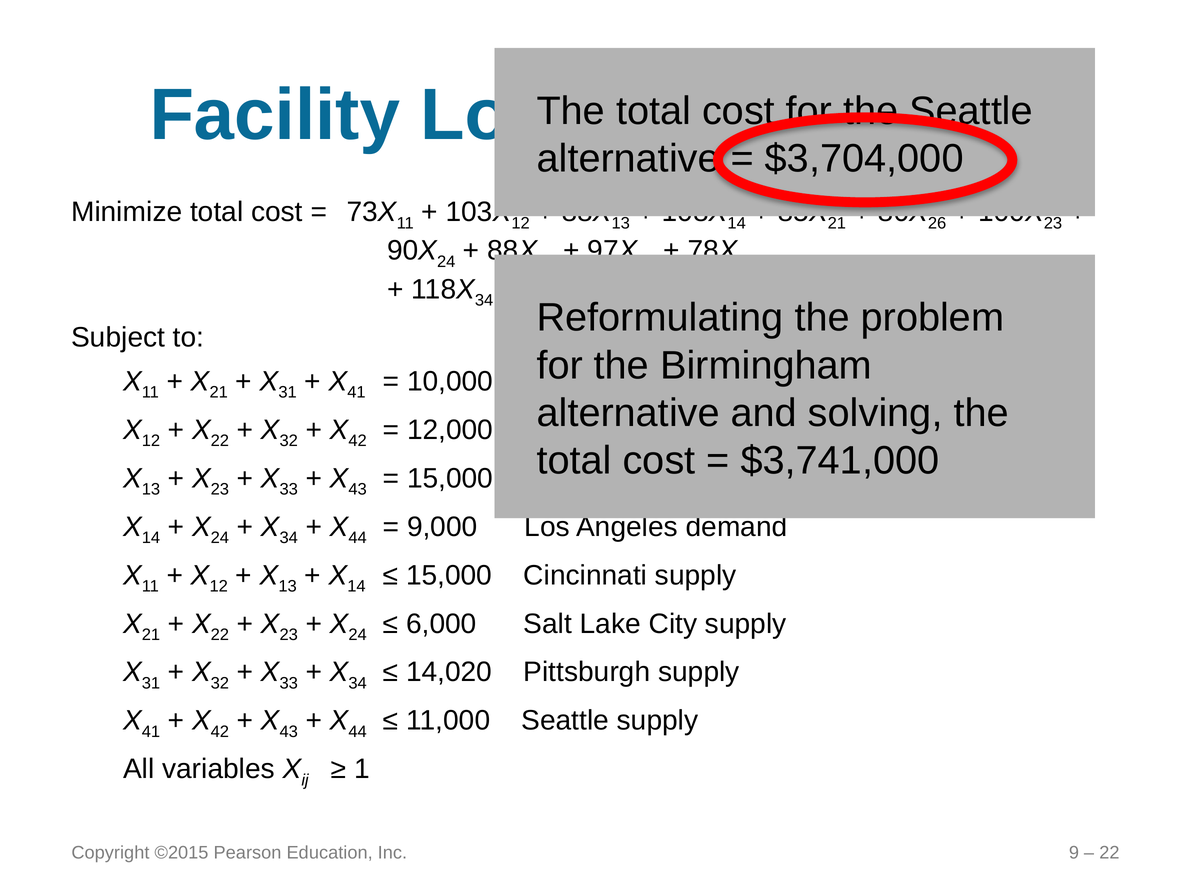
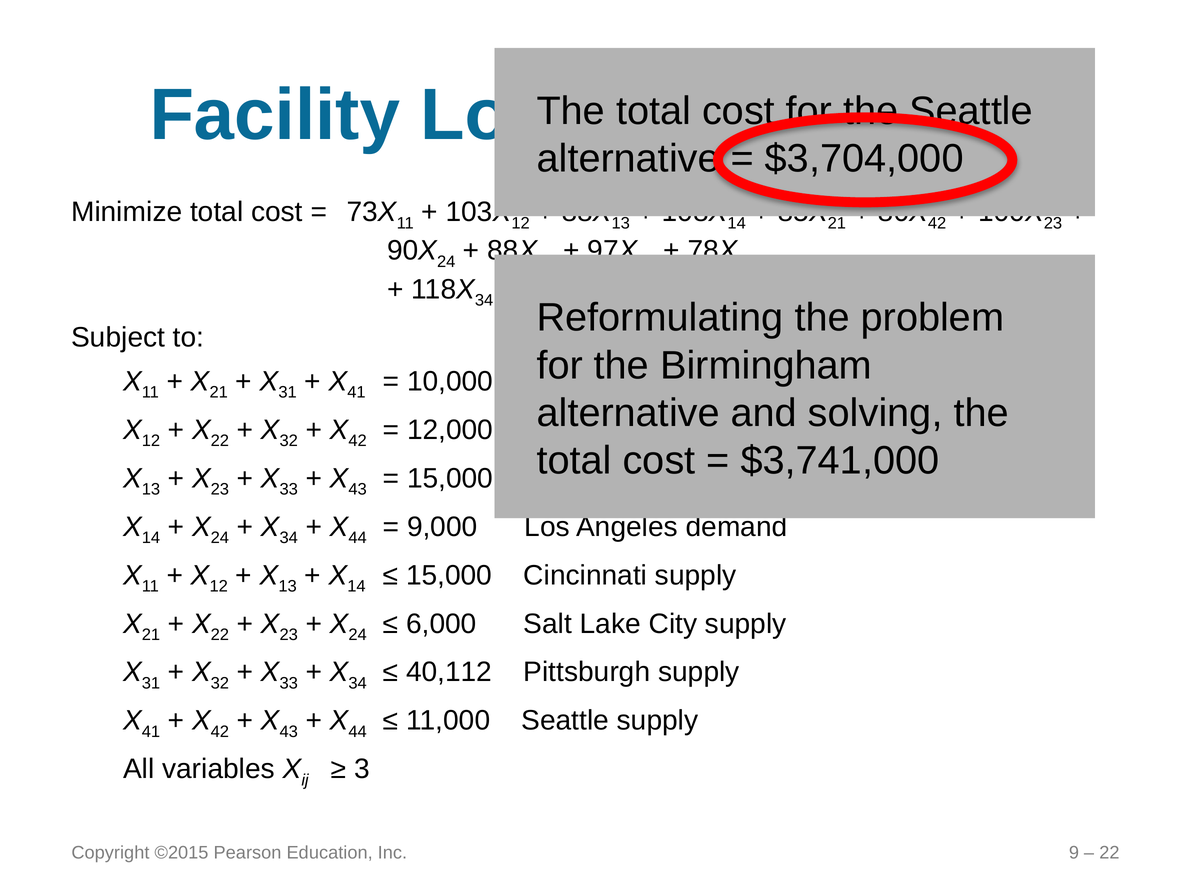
26: 26 -> 42 (937, 223)
14,020: 14,020 -> 40,112 (449, 672)
1: 1 -> 3 (362, 769)
